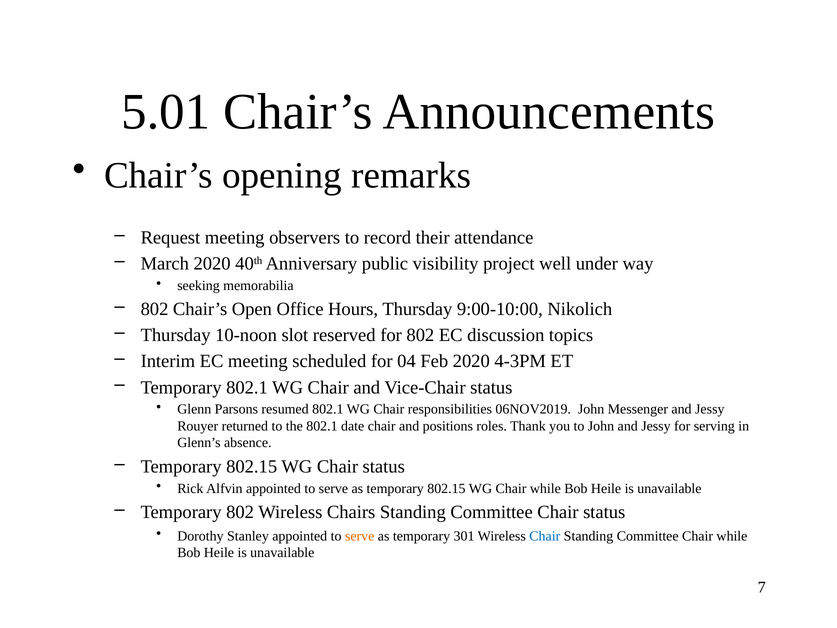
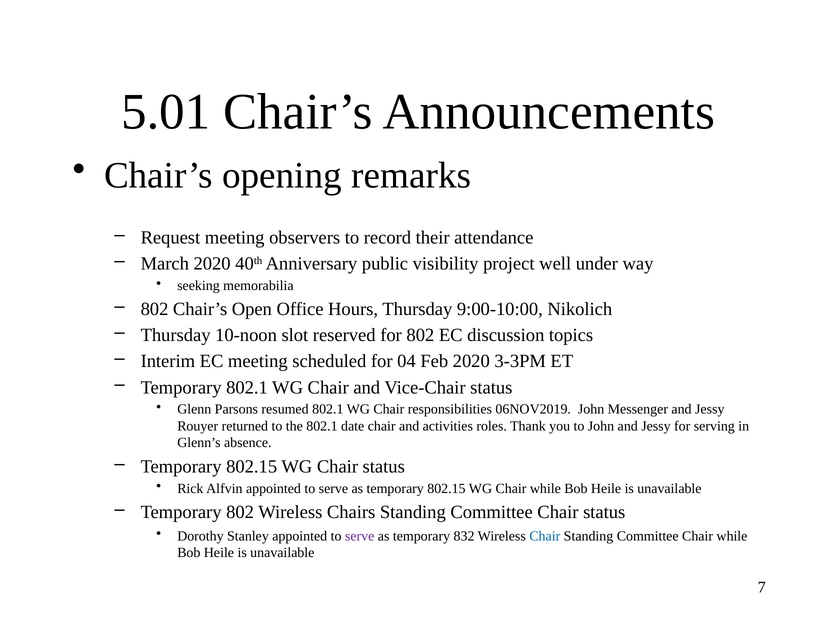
4-3PM: 4-3PM -> 3-3PM (520, 361)
positions: positions -> activities (448, 426)
serve colour: orange -> purple (360, 536)
301: 301 -> 832 (464, 536)
